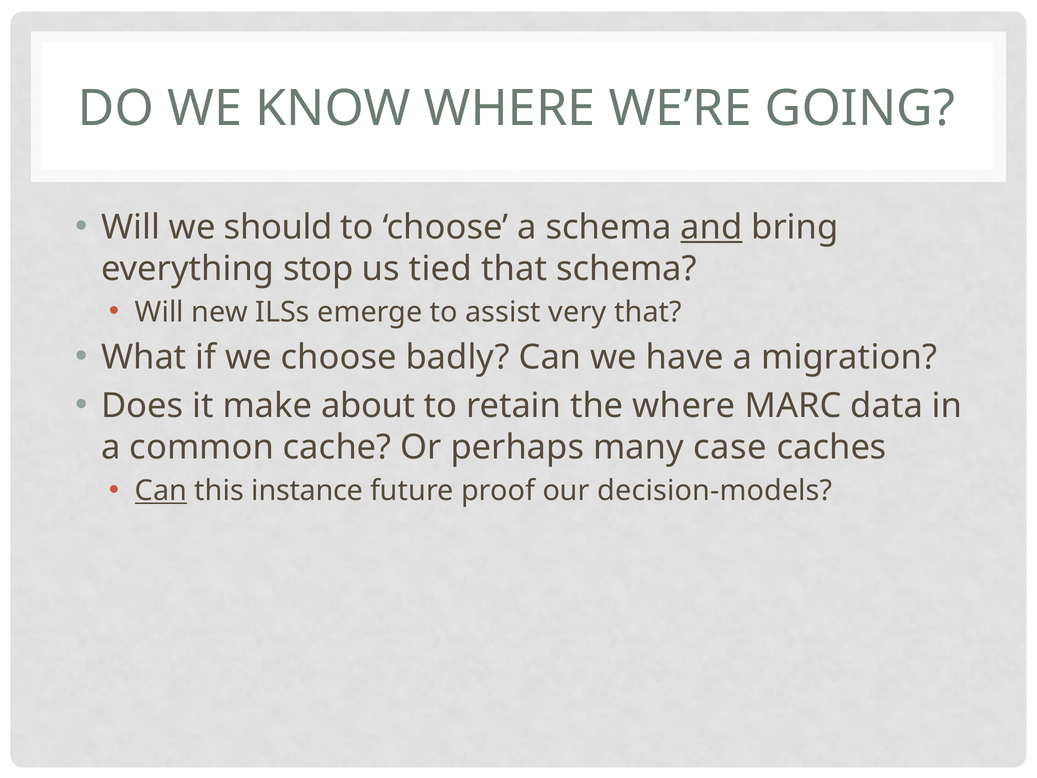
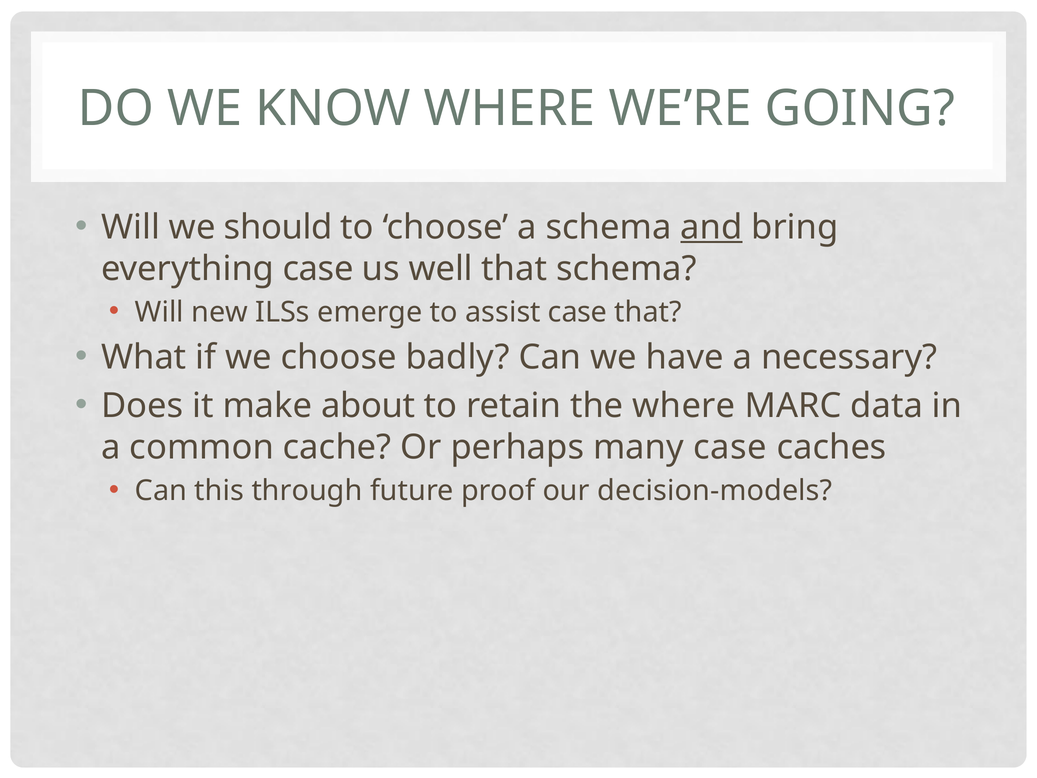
everything stop: stop -> case (318, 269)
tied: tied -> well (441, 269)
assist very: very -> case (578, 312)
migration: migration -> necessary (849, 357)
Can underline: present -> none (161, 491)
instance: instance -> through (307, 491)
